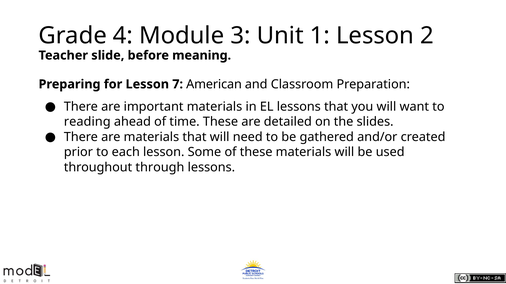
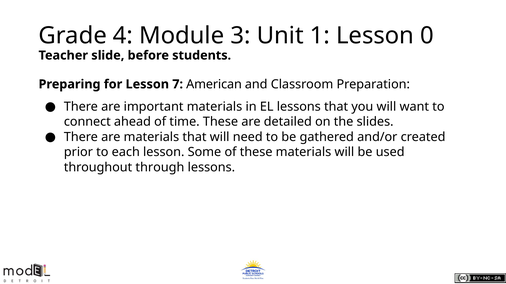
2: 2 -> 0 (427, 36)
meaning: meaning -> students (202, 55)
reading: reading -> connect (87, 122)
